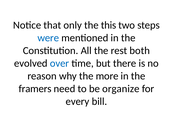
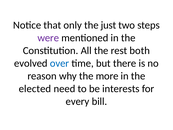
this: this -> just (109, 25)
were colour: blue -> purple (48, 38)
framers: framers -> elected (35, 89)
organize: organize -> interests (121, 89)
